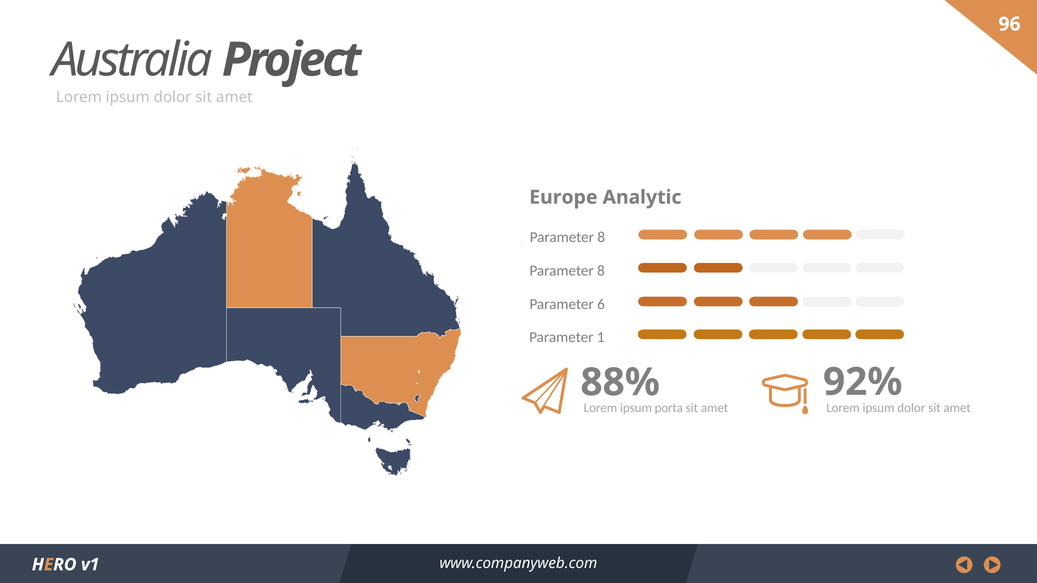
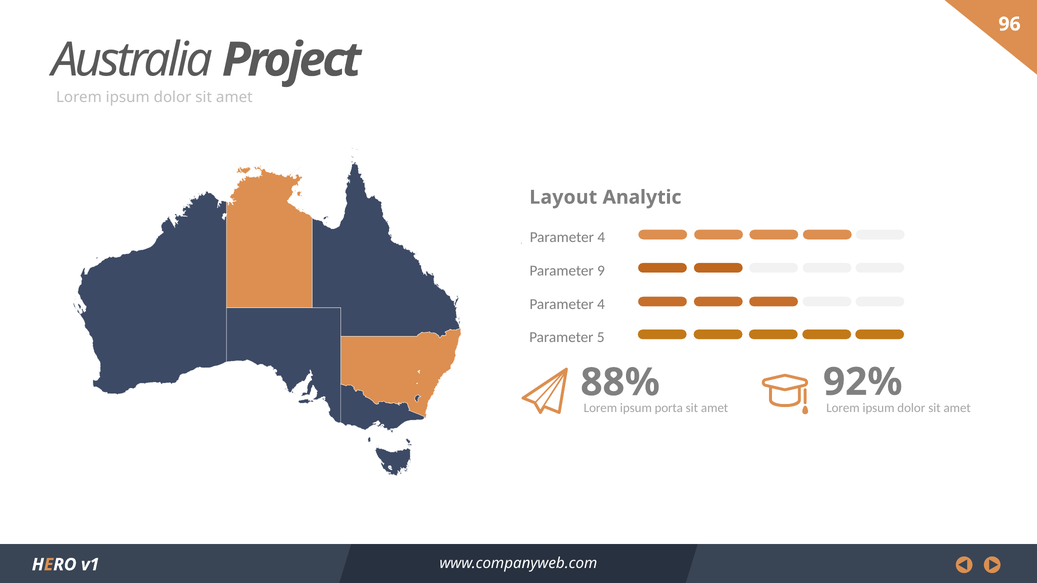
Europe: Europe -> Layout (563, 197)
8: 8 -> 4 (601, 238)
8: 8 -> 9 (601, 271)
6: 6 -> 4 (601, 305)
1: 1 -> 5 (601, 337)
